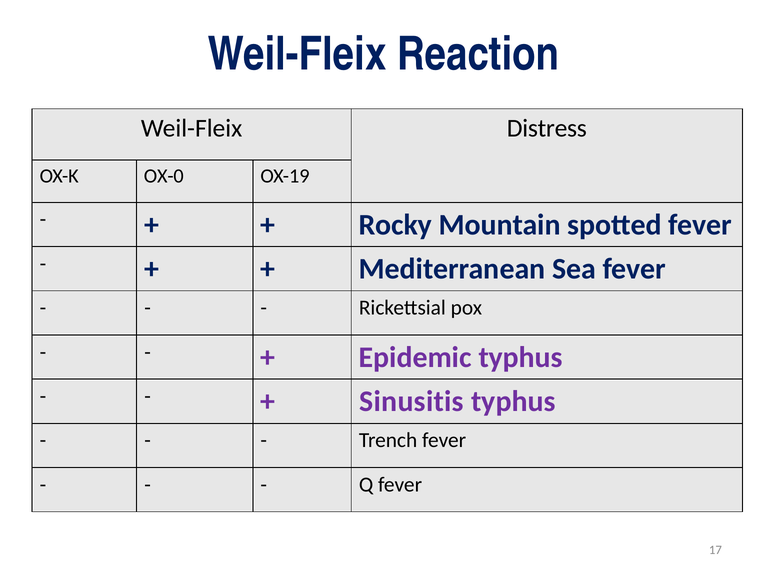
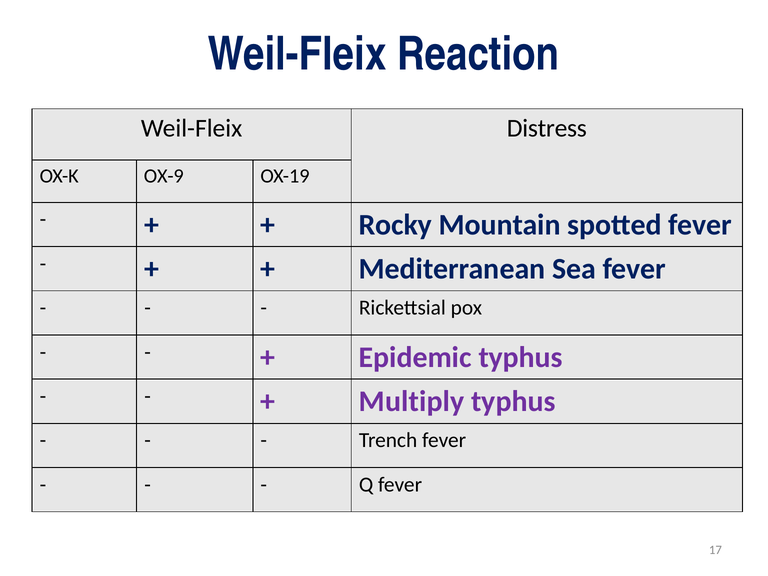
OX-0: OX-0 -> OX-9 (164, 176)
Sinusitis: Sinusitis -> Multiply (412, 402)
